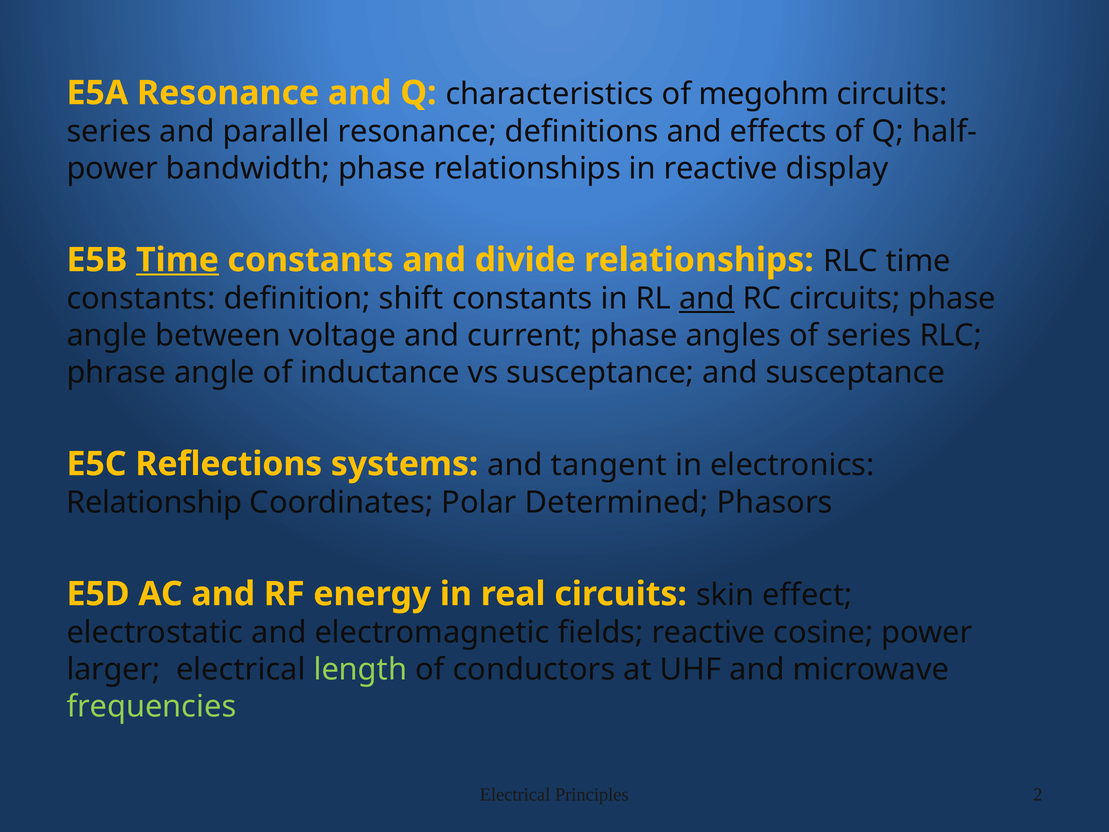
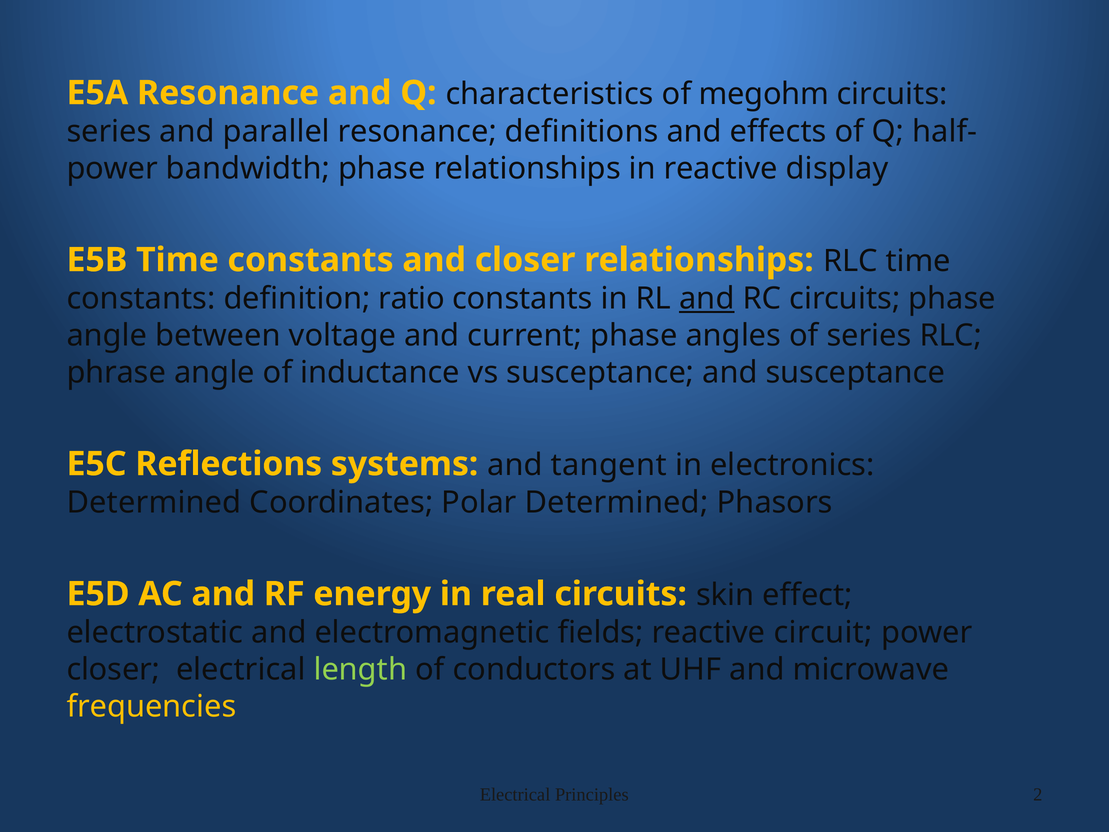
Time underline: present -> none (177, 260)
and divide: divide -> closer (525, 260)
shift: shift -> ratio (411, 299)
Relationship: Relationship -> Determined (154, 502)
cosine: cosine -> circuit (823, 632)
larger: larger -> closer (113, 669)
frequencies colour: light green -> yellow (151, 706)
